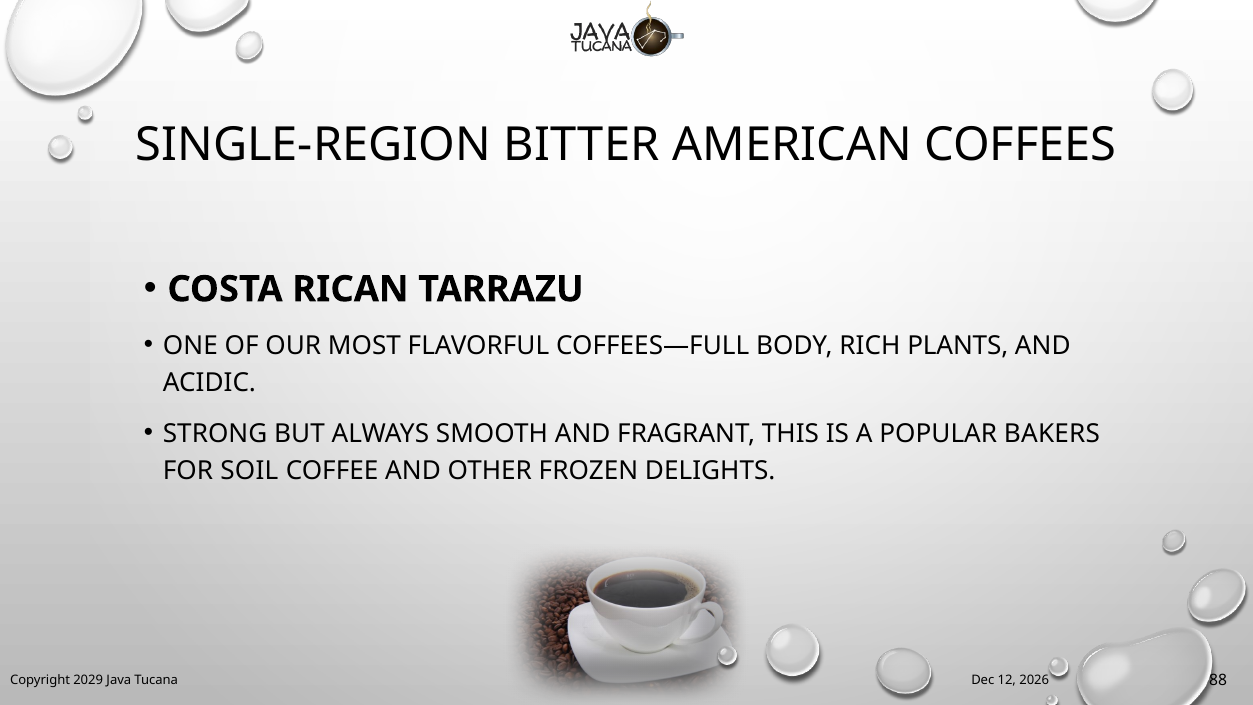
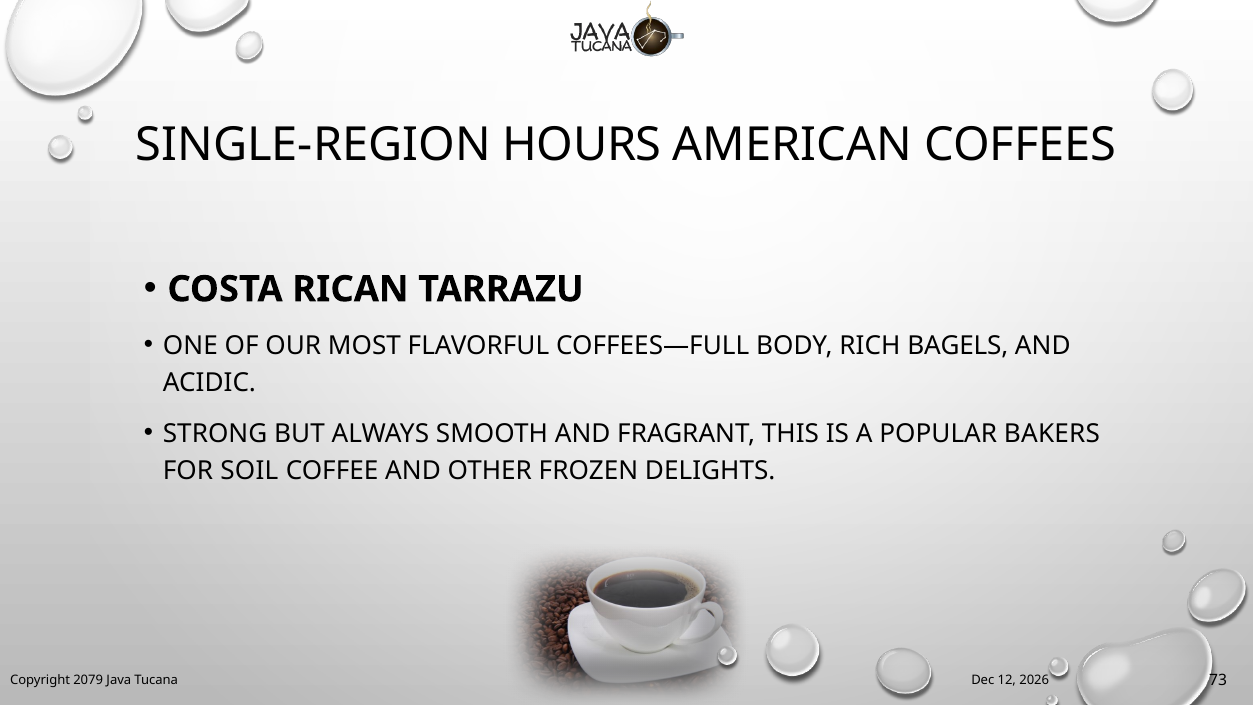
BITTER: BITTER -> HOURS (582, 145)
PLANTS: PLANTS -> BAGELS (958, 345)
2029: 2029 -> 2079 (88, 680)
88: 88 -> 73 (1218, 680)
